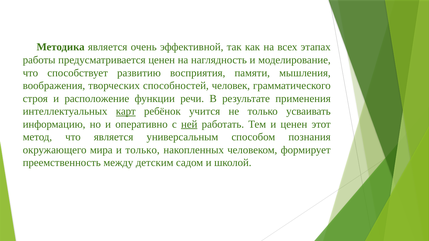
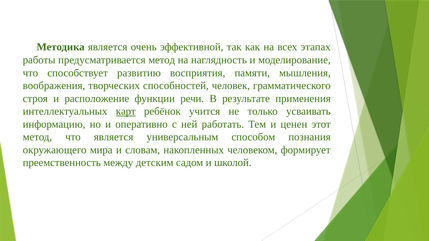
предусматривается ценен: ценен -> метод (162, 60)
ней underline: present -> none (189, 124)
и только: только -> словам (143, 150)
